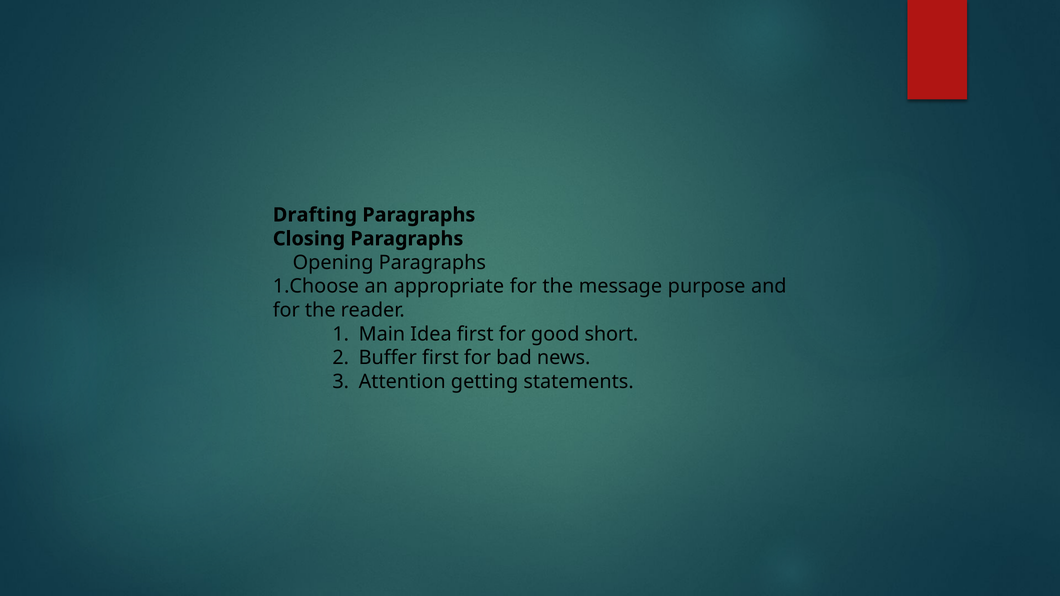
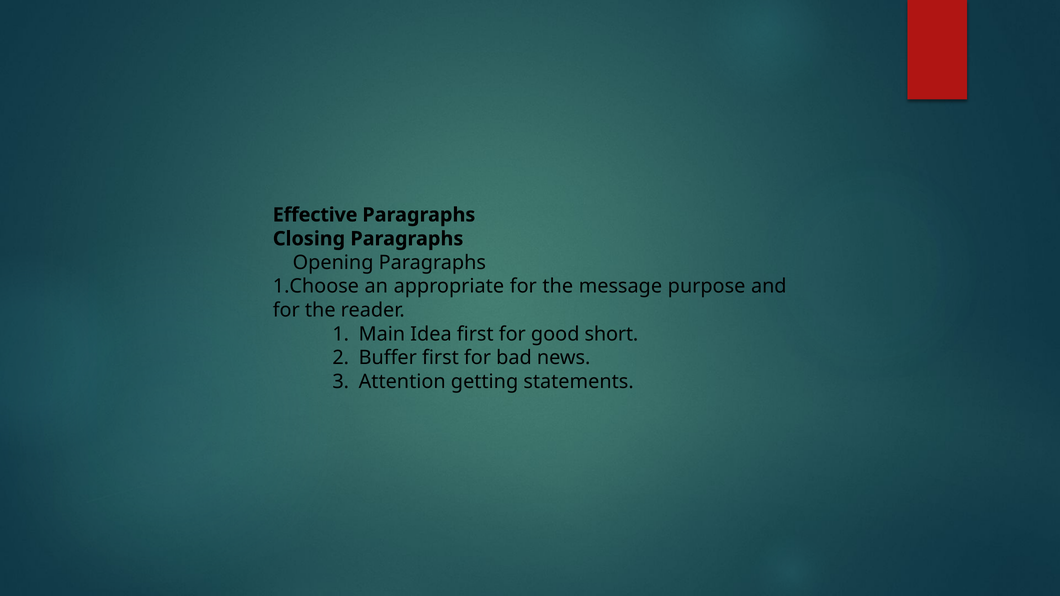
Drafting: Drafting -> Effective (315, 215)
